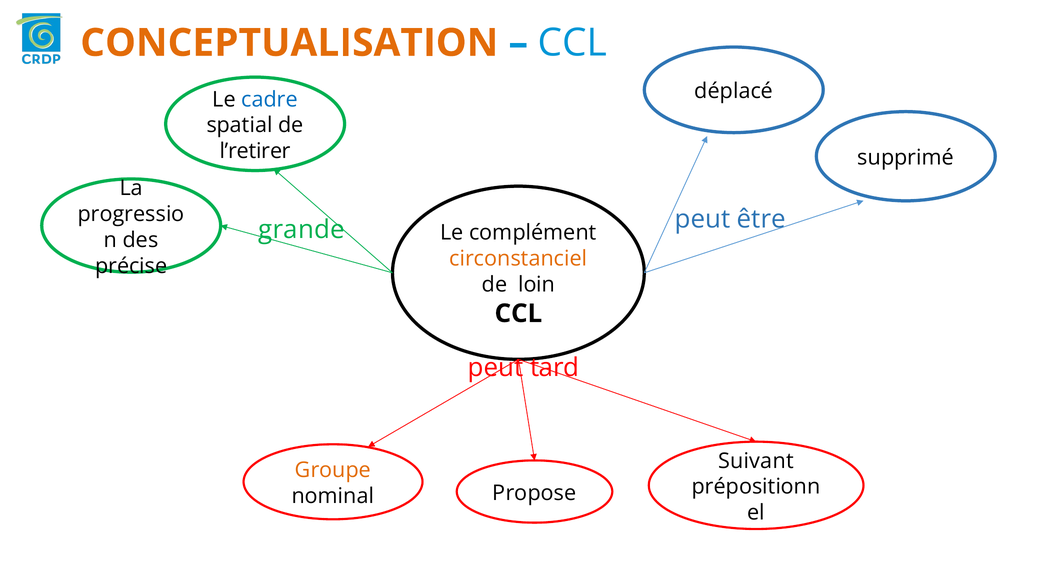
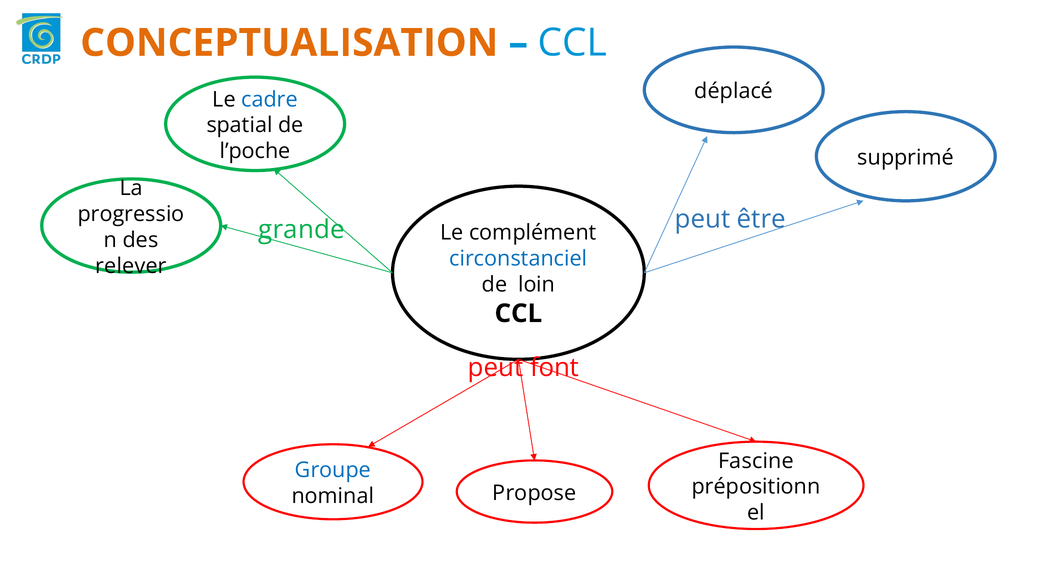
l’retirer: l’retirer -> l’poche (255, 151)
circonstanciel colour: orange -> blue (518, 259)
précise: précise -> relever (131, 266)
tard: tard -> font (555, 368)
Suivant: Suivant -> Fascine (756, 461)
Groupe colour: orange -> blue (333, 471)
